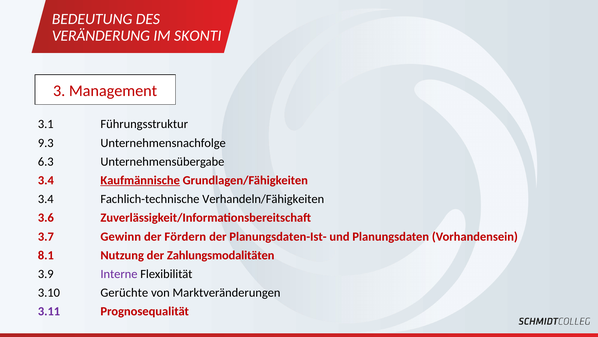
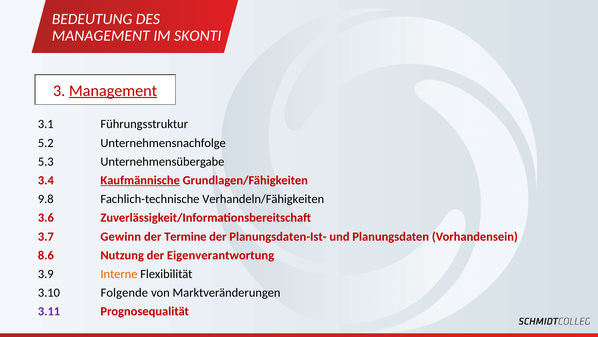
VERÄNDERUNG: VERÄNDERUNG -> MANAGEMENT (101, 36)
Management underline: none -> present (113, 90)
9.3: 9.3 -> 5.2 (46, 143)
6.3: 6.3 -> 5.3 (46, 161)
3.4: 3.4 -> 9.8 (46, 199)
Fördern: Fördern -> Termine (185, 236)
8.1: 8.1 -> 8.6 (46, 255)
Zahlungsmodalitäten: Zahlungsmodalitäten -> Eigenverantwortung (221, 255)
Interne colour: purple -> orange (119, 274)
Gerüchte: Gerüchte -> Folgende (124, 292)
